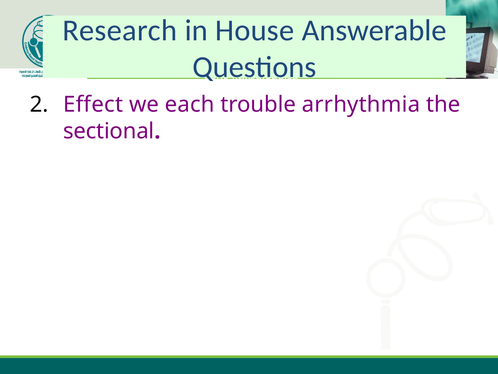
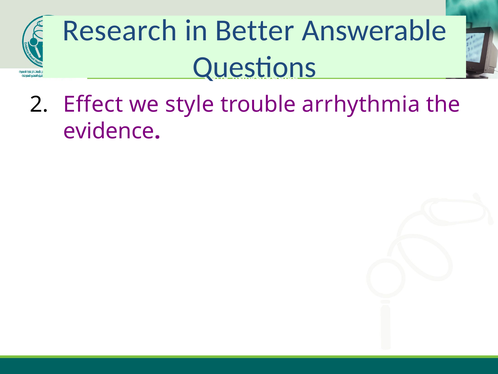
House: House -> Better (255, 31)
each: each -> style (190, 104)
sectional: sectional -> evidence (109, 131)
